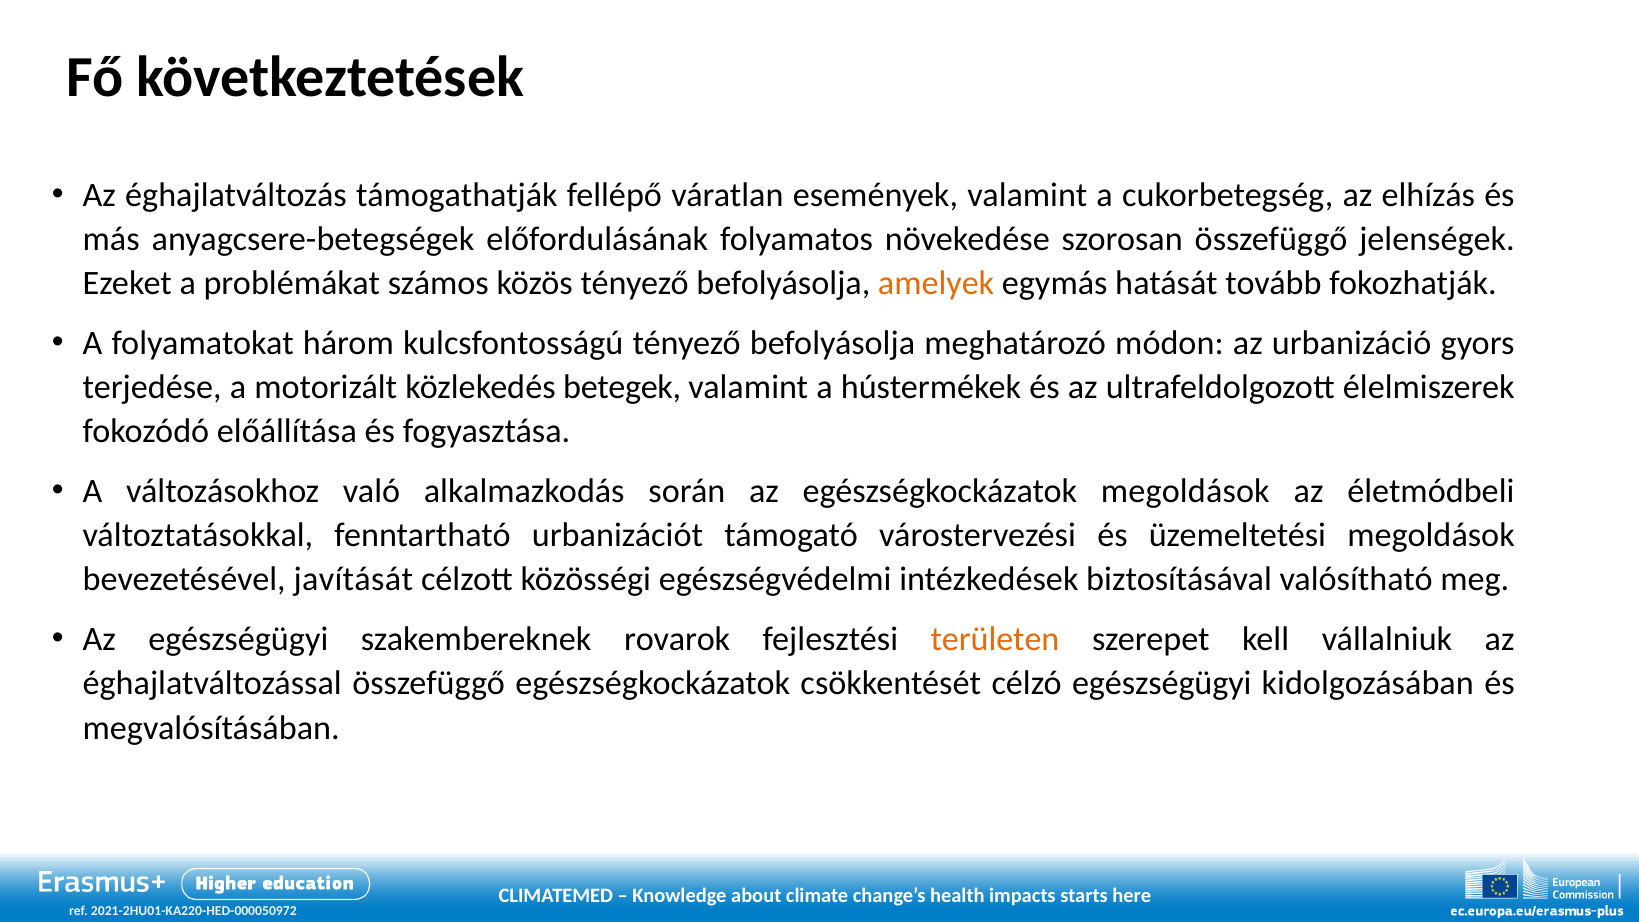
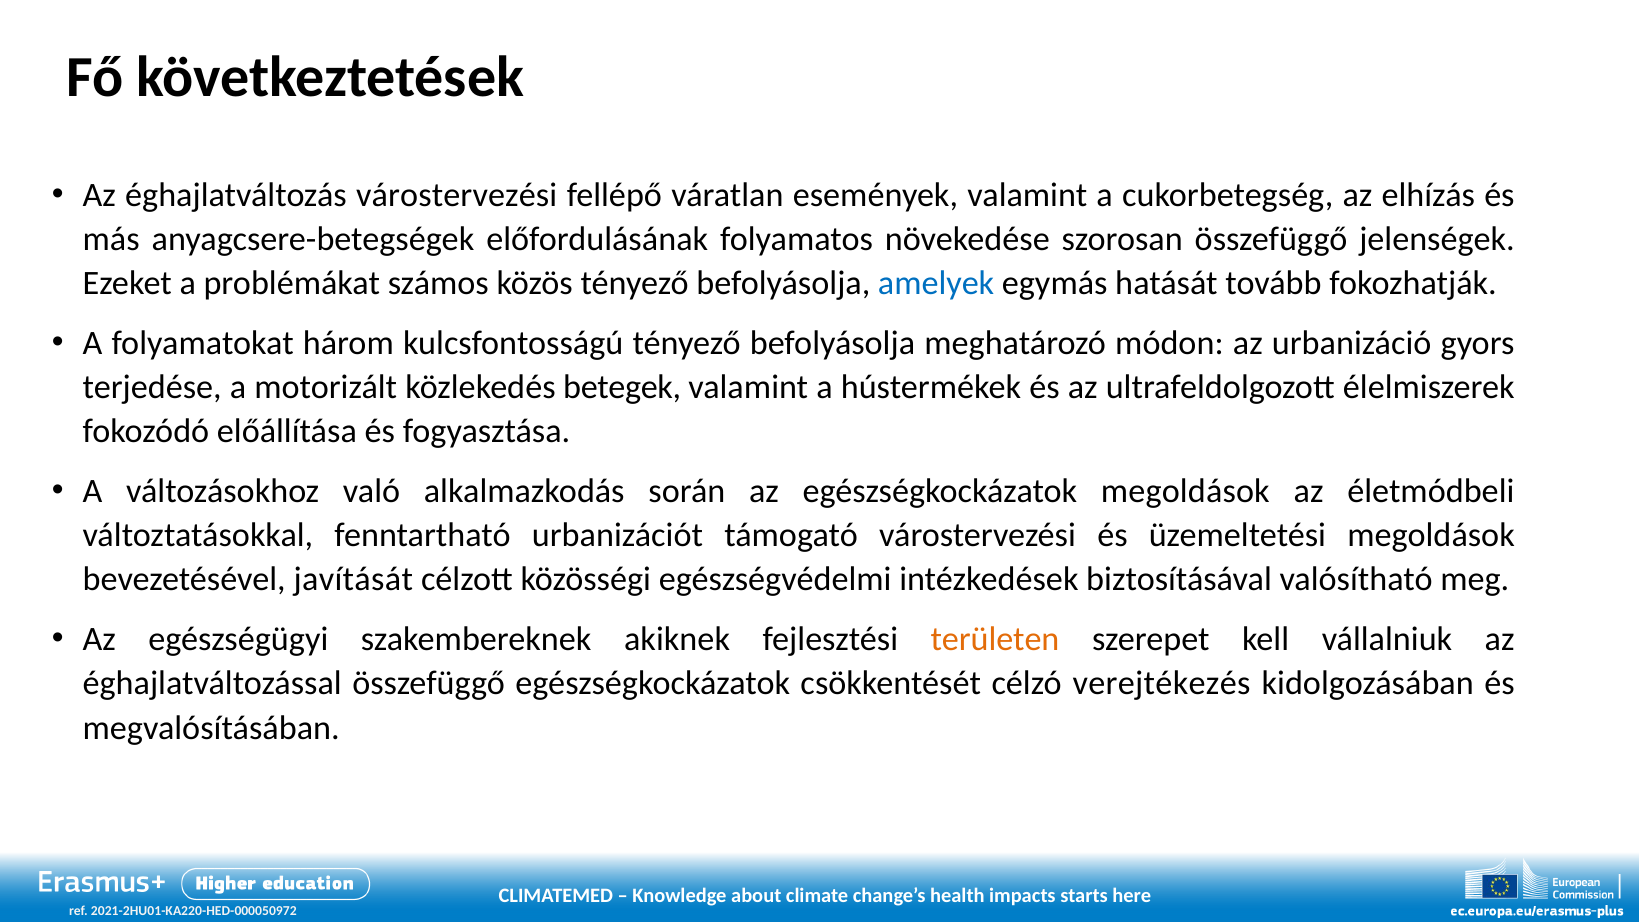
éghajlatváltozás támogathatják: támogathatják -> várostervezési (457, 195)
amelyek colour: orange -> blue (936, 284)
rovarok: rovarok -> akiknek (677, 639)
célzó egészségügyi: egészségügyi -> verejtékezés (1162, 683)
